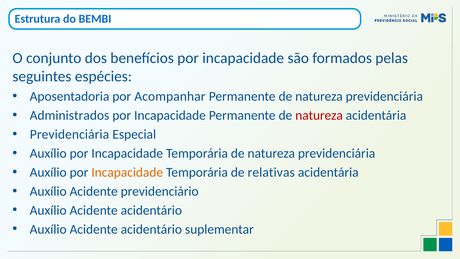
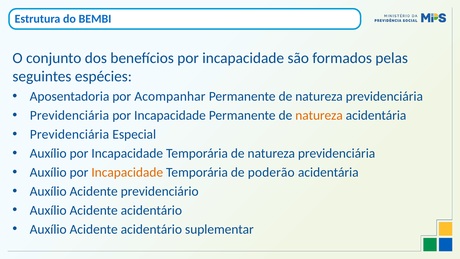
Administrados: Administrados -> Previdenciária (69, 115)
natureza colour: red -> orange (319, 115)
relativas: relativas -> poderão (271, 172)
